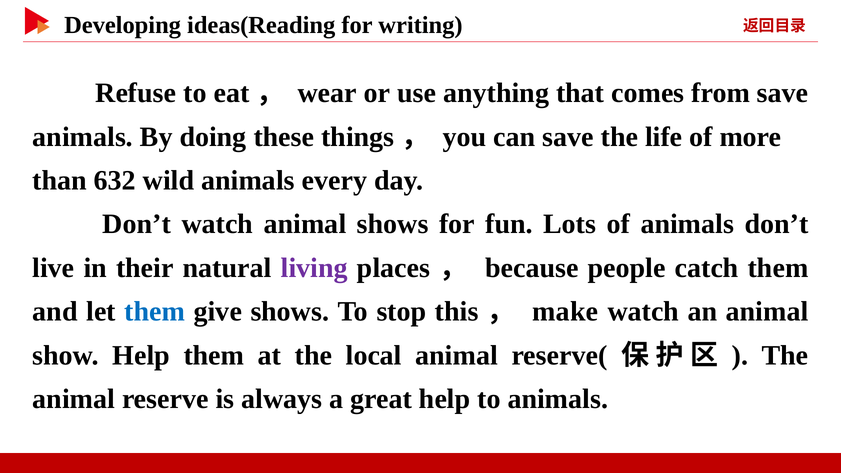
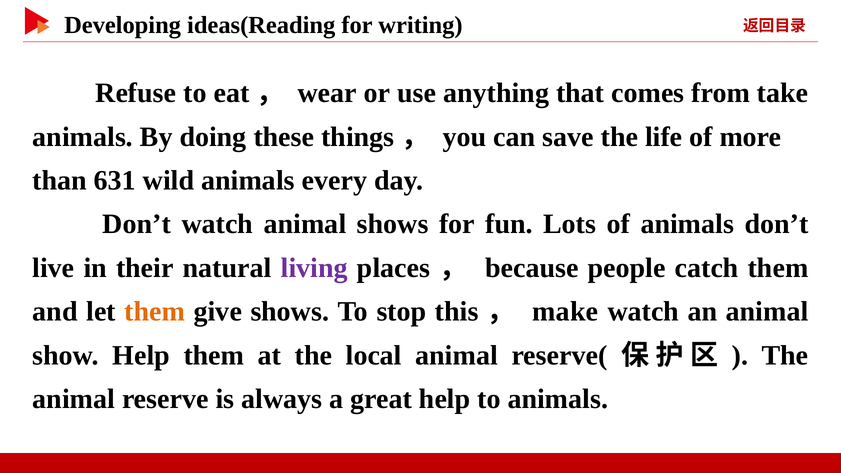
from save: save -> take (783, 93)
632: 632 -> 631 (115, 181)
them colour: blue -> orange (155, 312)
